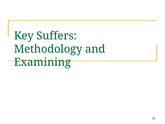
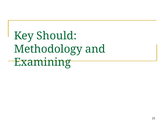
Suffers: Suffers -> Should (57, 36)
